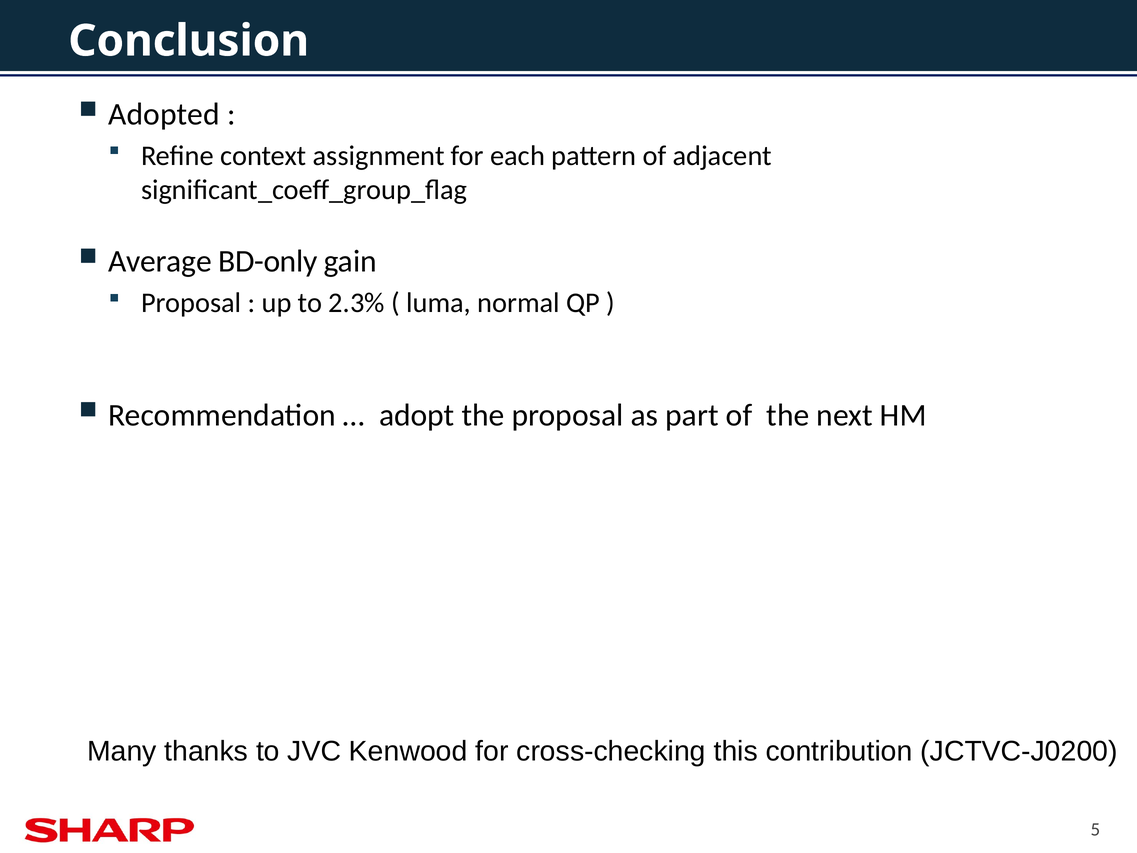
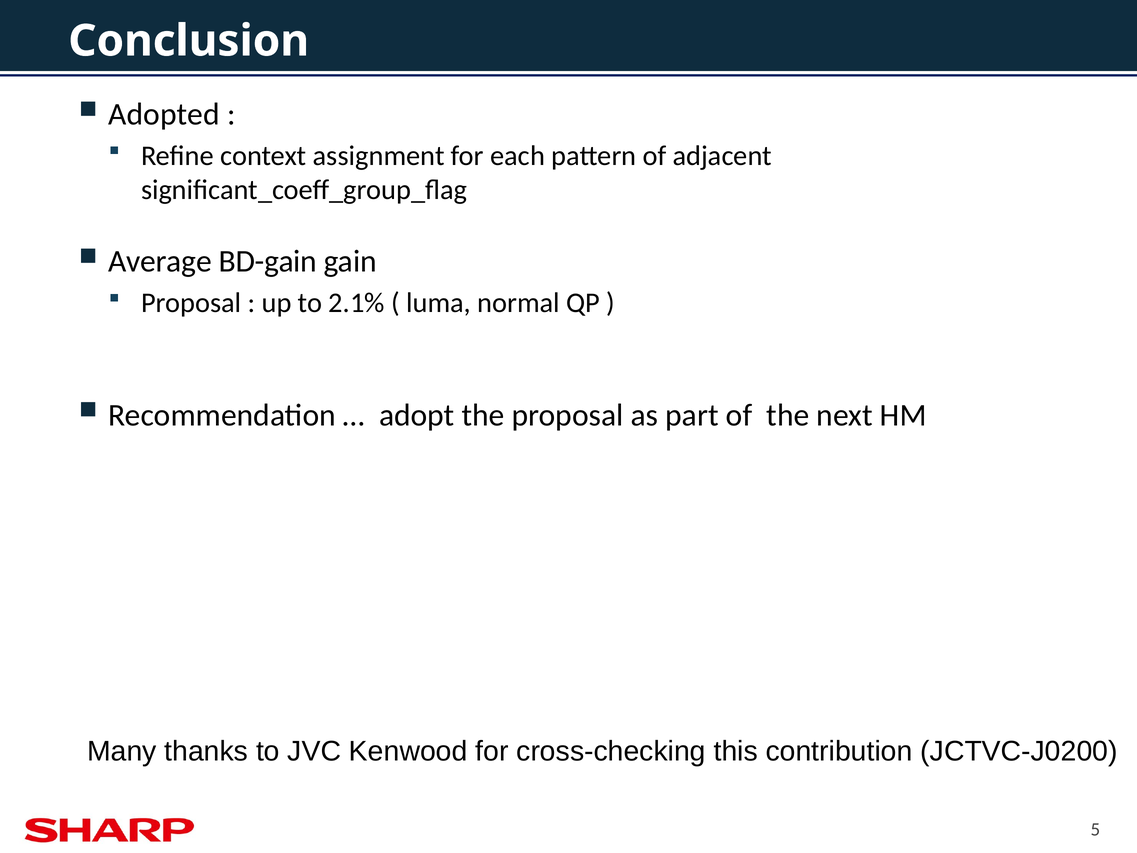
BD-only: BD-only -> BD-gain (268, 261)
2.3%: 2.3% -> 2.1% (357, 303)
